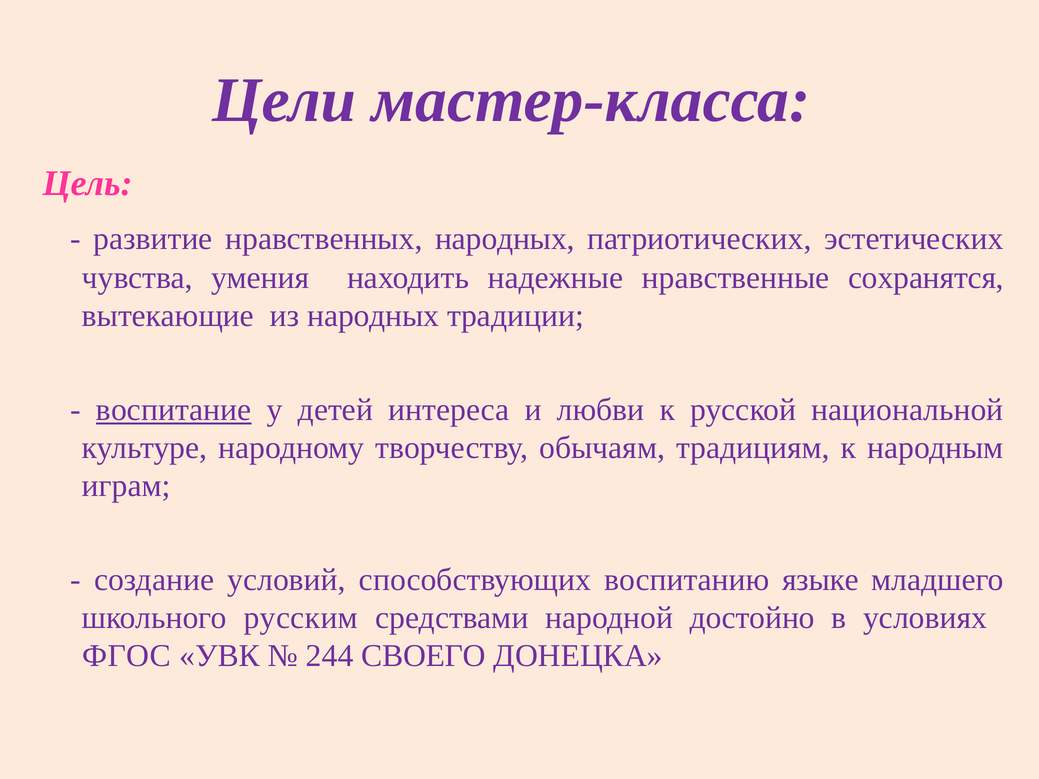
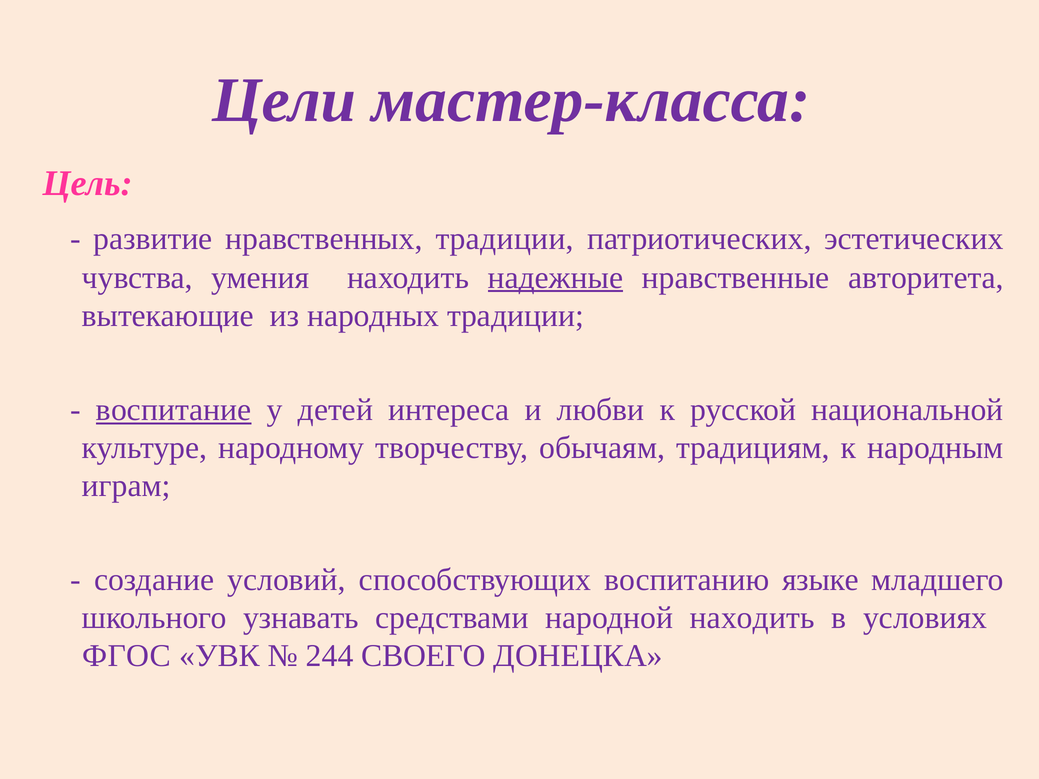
нравственных народных: народных -> традиции (505, 239)
надежные underline: none -> present (555, 278)
сохранятся: сохранятся -> авторитета (926, 278)
русским: русским -> узнавать (301, 618)
народной достойно: достойно -> находить (752, 618)
